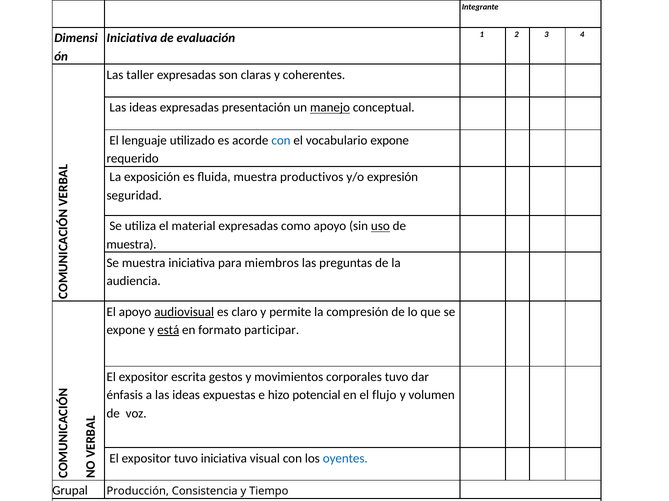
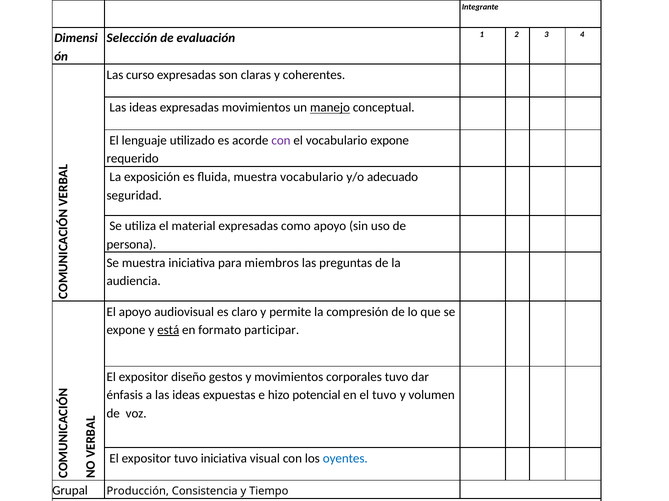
Iniciativa: Iniciativa -> Selección (132, 38)
taller: taller -> curso (140, 75)
expresadas presentación: presentación -> movimientos (256, 108)
con colour: blue -> purple (281, 141)
muestra productivos: productivos -> vocabulario (312, 177)
expresión: expresión -> adecuado (393, 177)
uso underline: present -> none (380, 227)
muestra: muestra -> persona (131, 245)
audiovisual underline: present -> none (184, 312)
escrita: escrita -> diseño (189, 378)
el flujo: flujo -> tuvo (384, 396)
